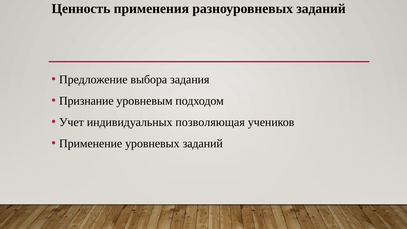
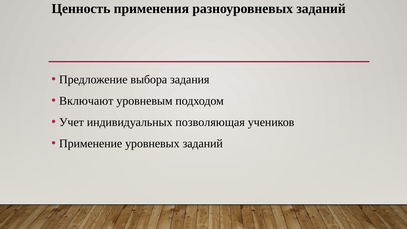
Признание: Признание -> Включают (86, 101)
